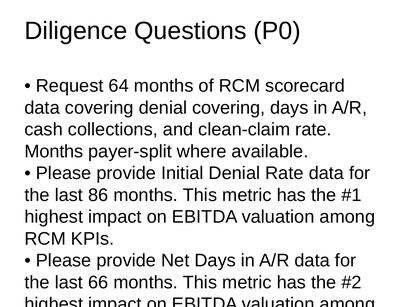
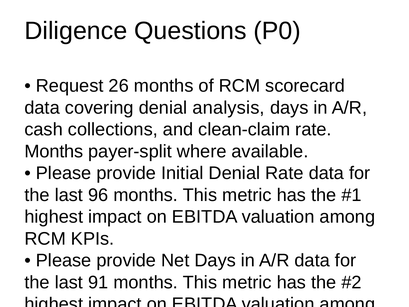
64: 64 -> 26 (119, 86)
denial covering: covering -> analysis (229, 108)
86: 86 -> 96 (98, 195)
66: 66 -> 91 (98, 282)
